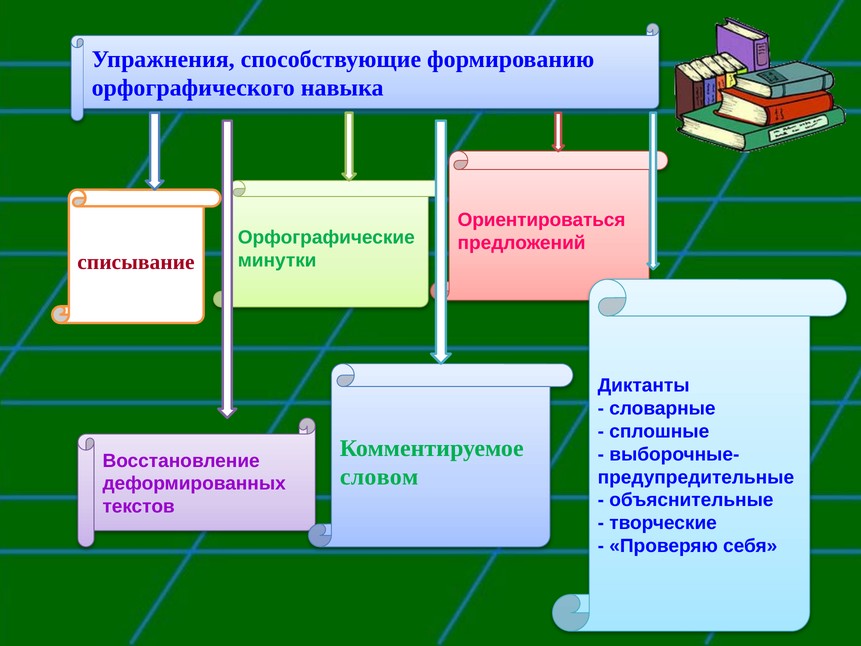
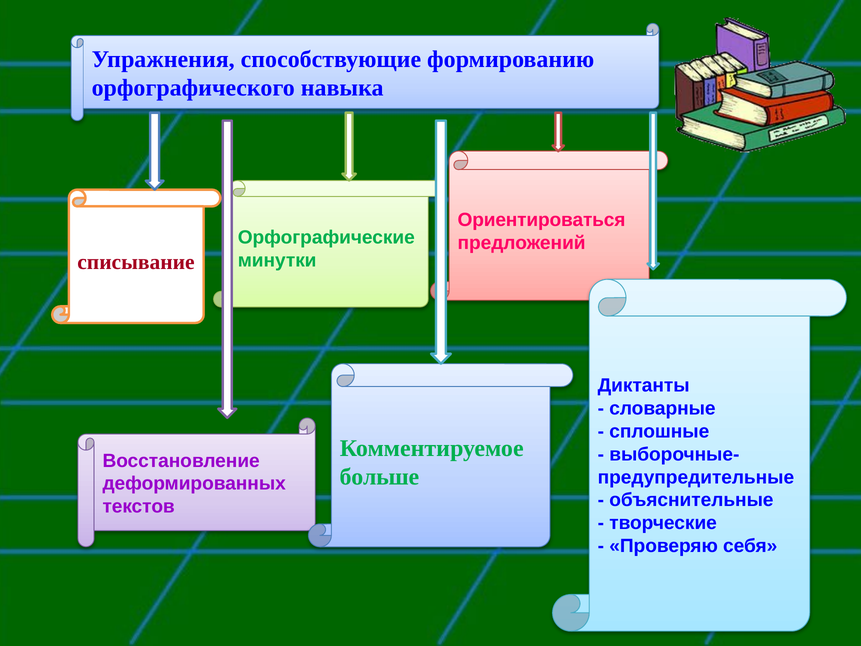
словом: словом -> больше (379, 477)
